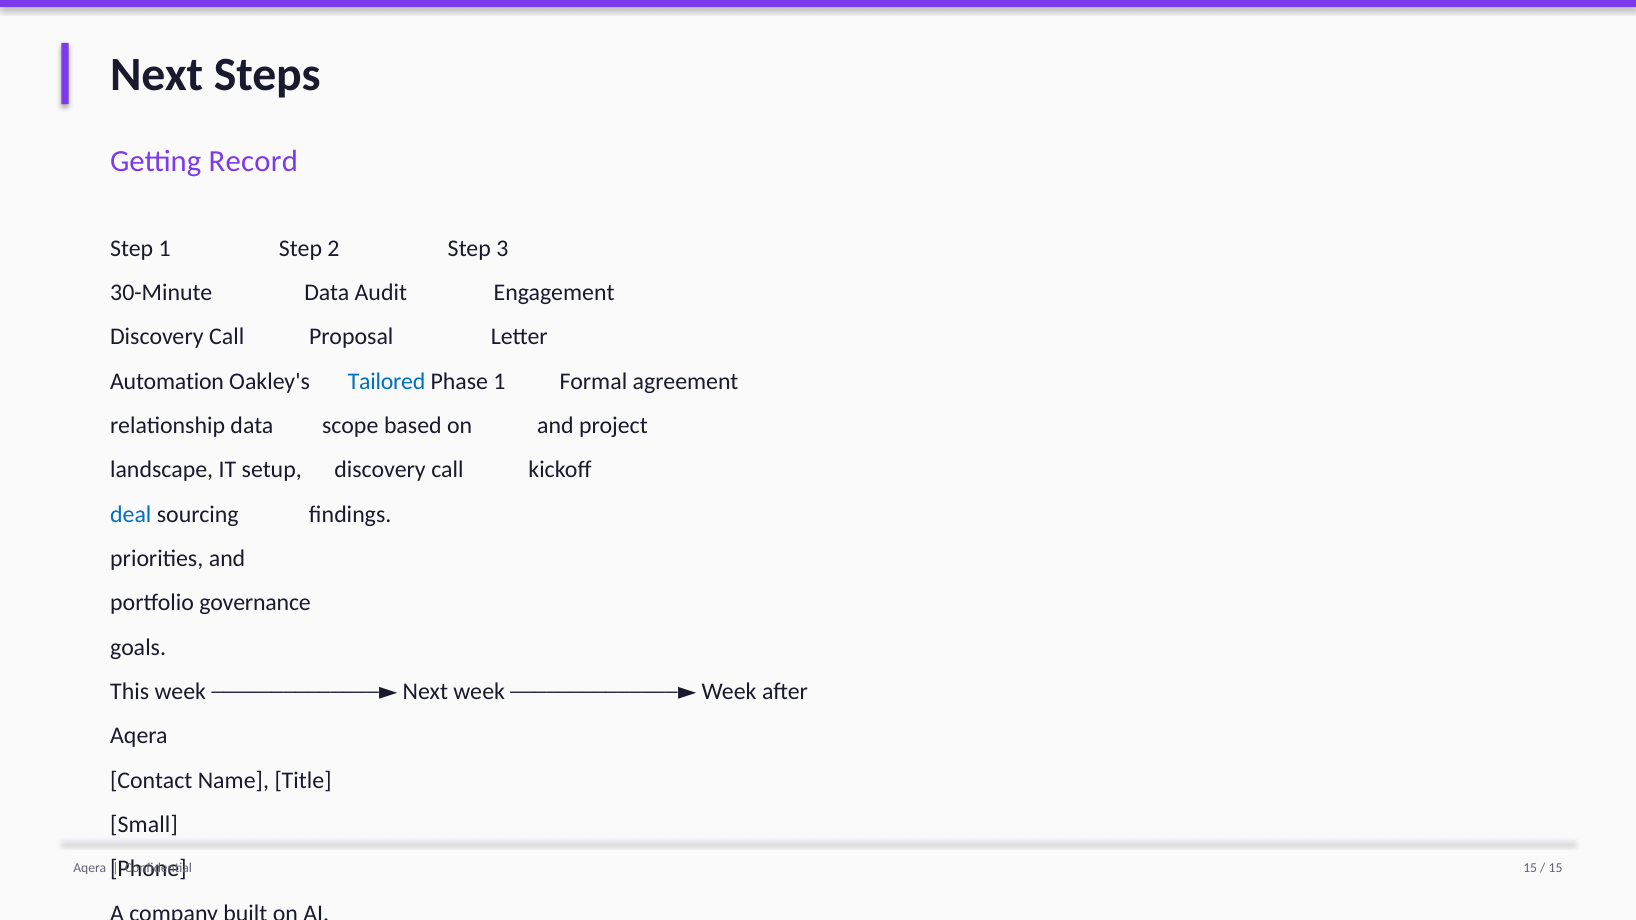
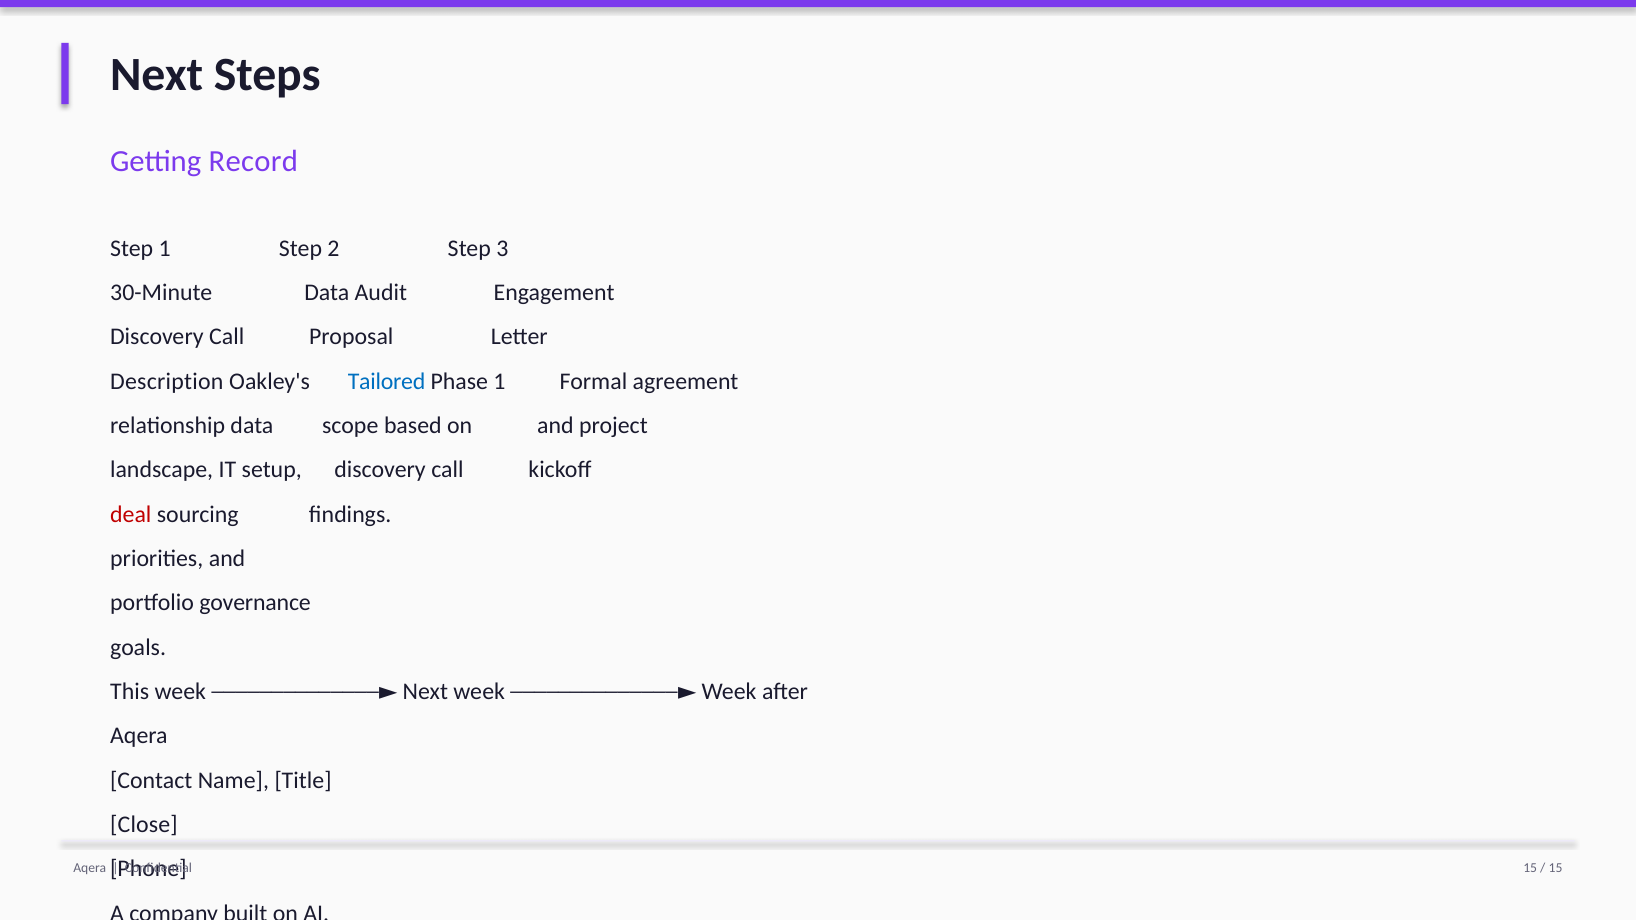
Automation: Automation -> Description (167, 381)
deal colour: blue -> red (131, 514)
Small: Small -> Close (144, 825)
